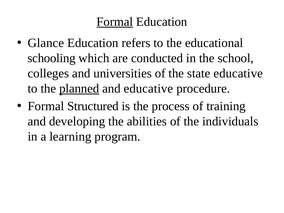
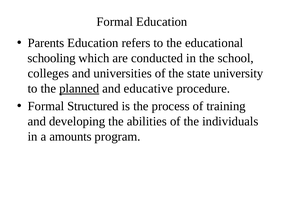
Formal underline: present -> none (115, 22)
Glance: Glance -> Parents (46, 43)
state educative: educative -> university (238, 73)
learning: learning -> amounts (70, 137)
